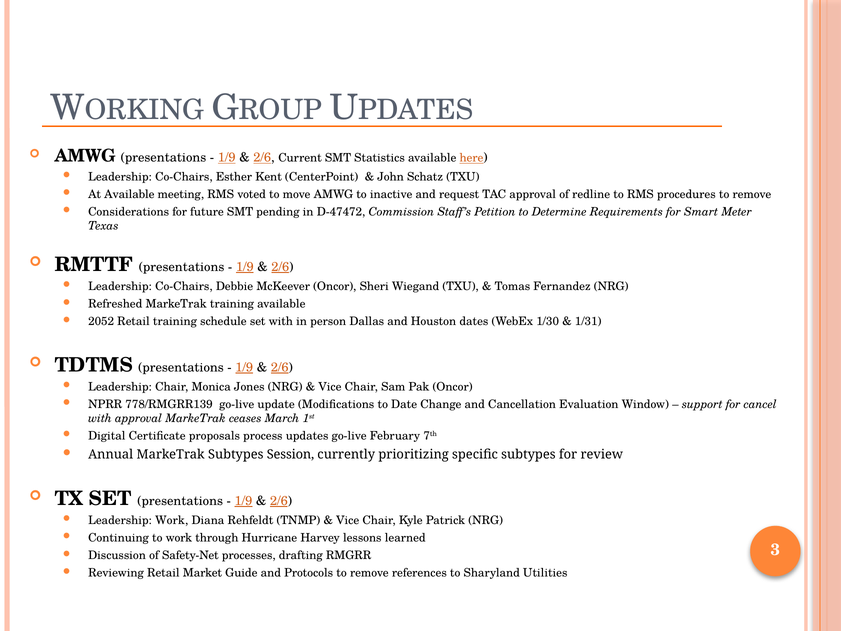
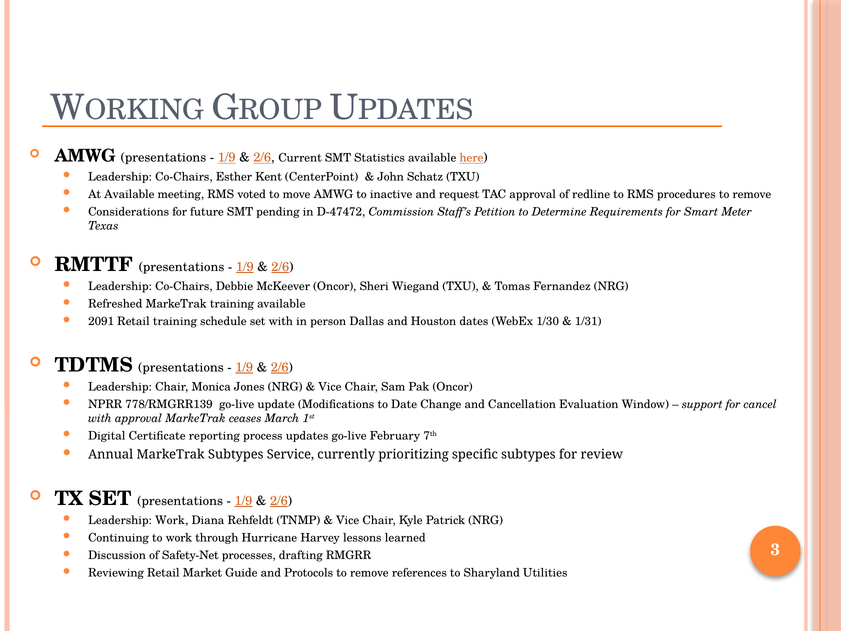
2052: 2052 -> 2091 (101, 321)
proposals: proposals -> reporting (214, 436)
Session: Session -> Service (291, 454)
